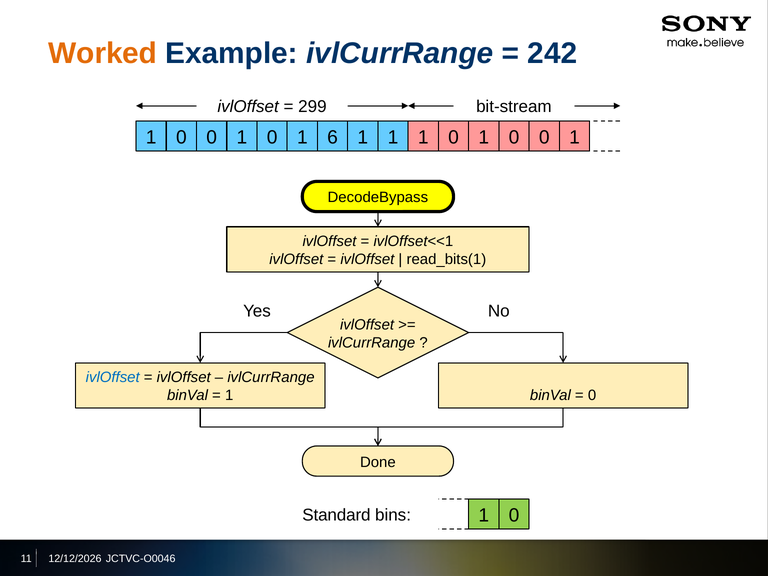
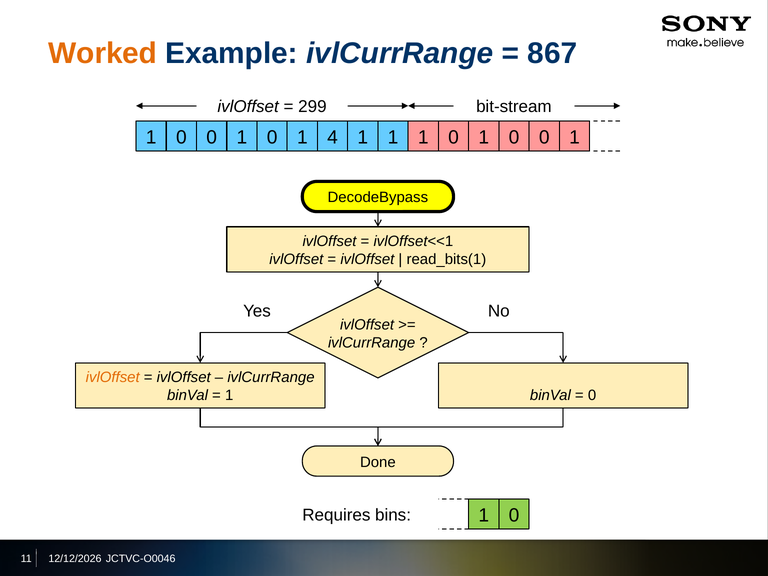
242: 242 -> 867 (552, 53)
6: 6 -> 4 (333, 137)
ivlOffset colour: blue -> orange (113, 378)
Standard: Standard -> Requires (336, 515)
